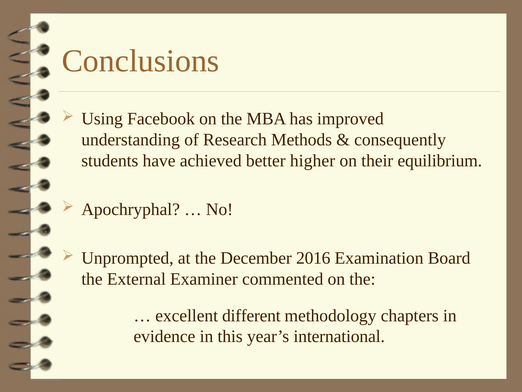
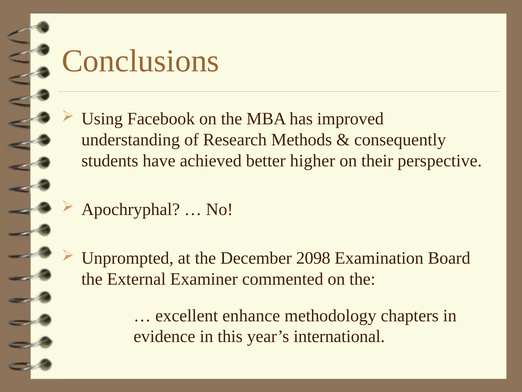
equilibrium: equilibrium -> perspective (440, 160)
2016: 2016 -> 2098 (313, 258)
different: different -> enhance (251, 315)
